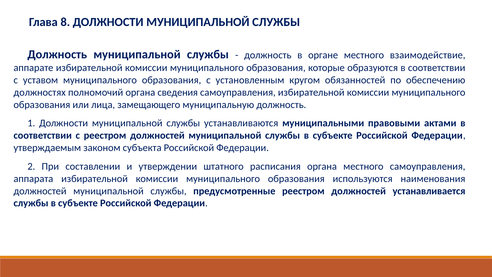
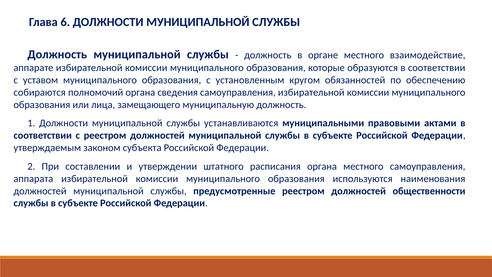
8: 8 -> 6 (65, 22)
должностях: должностях -> собираются (40, 92)
устанавливается: устанавливается -> общественности (429, 191)
